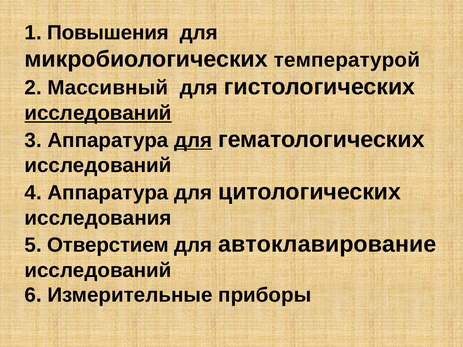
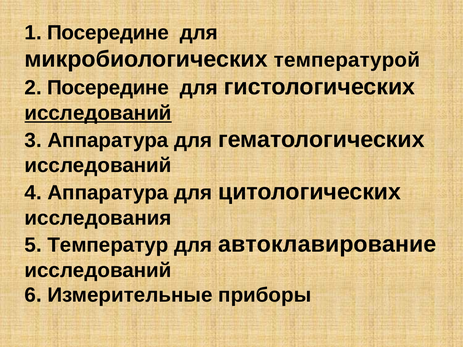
1 Повышения: Повышения -> Посередине (108, 33)
2 Массивный: Массивный -> Посередине (108, 88)
для underline: present -> none (193, 140)
Отверстием: Отверстием -> Температур (108, 245)
